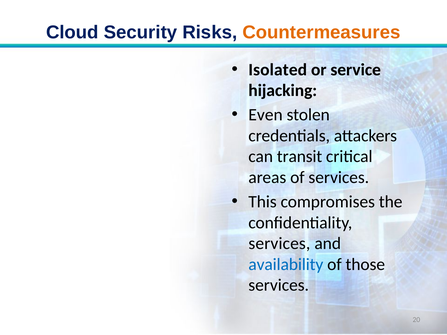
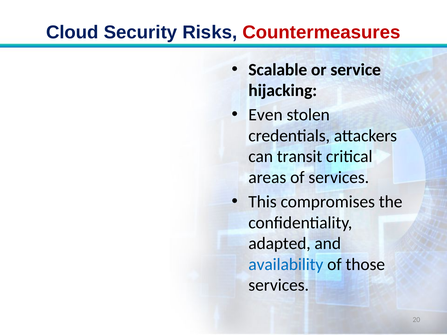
Countermeasures colour: orange -> red (322, 32)
Isolated: Isolated -> Scalable (278, 70)
services: services -> adapted (280, 244)
